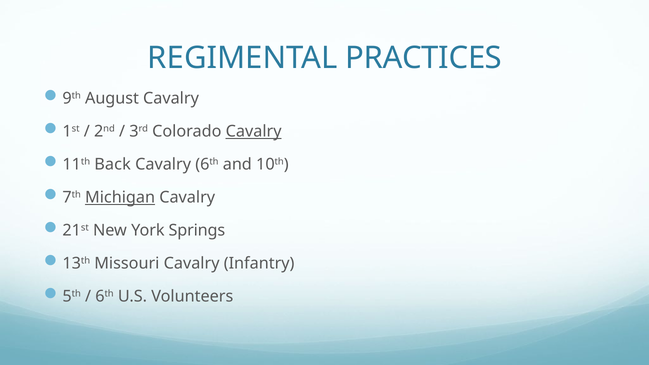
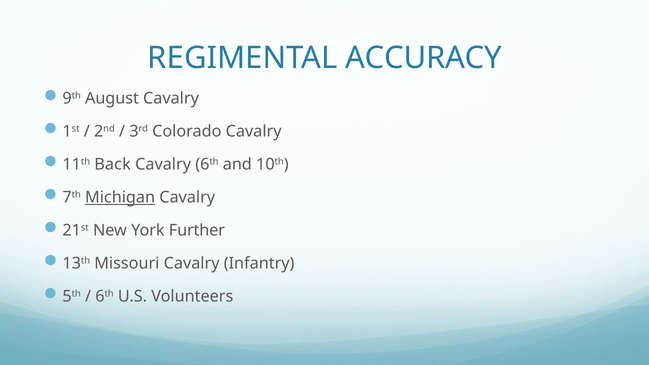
PRACTICES: PRACTICES -> ACCURACY (424, 58)
Cavalry underline: present -> none (254, 131)
Springs: Springs -> Further (197, 230)
